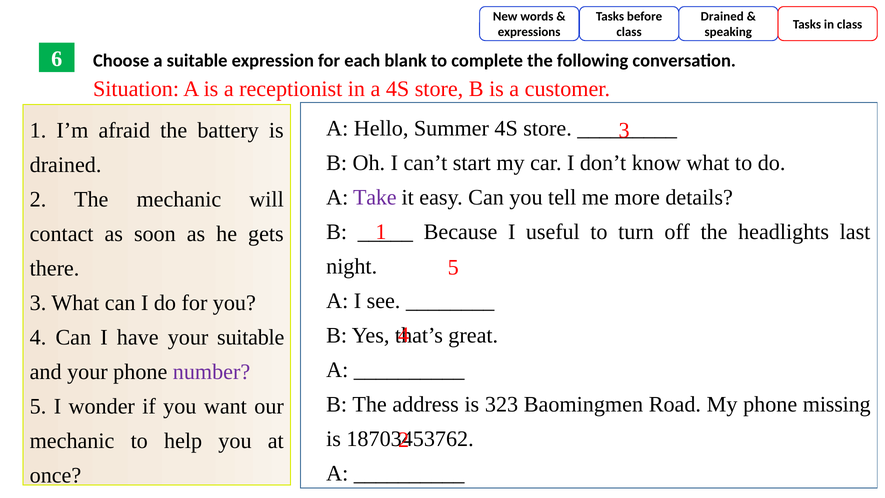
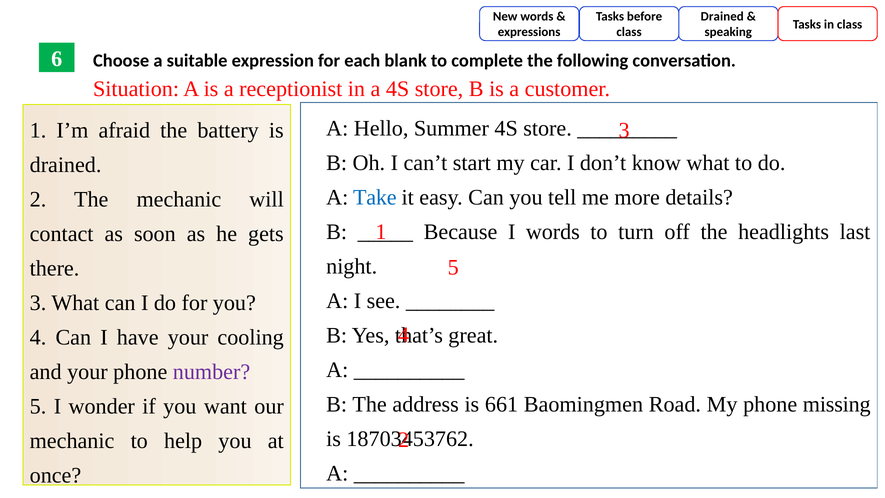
Take colour: purple -> blue (375, 198)
I useful: useful -> words (553, 232)
your suitable: suitable -> cooling (251, 337)
323: 323 -> 661 (502, 404)
